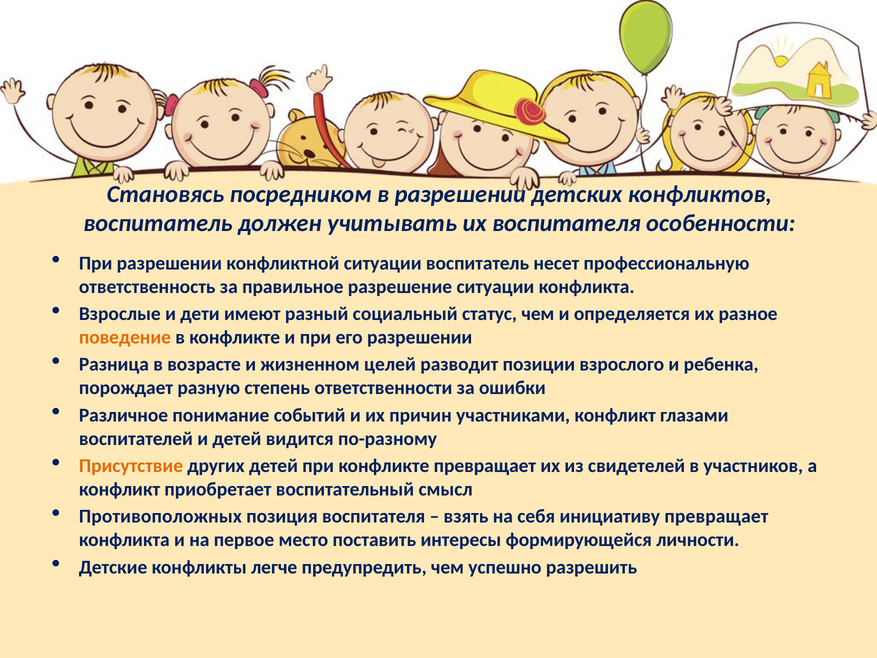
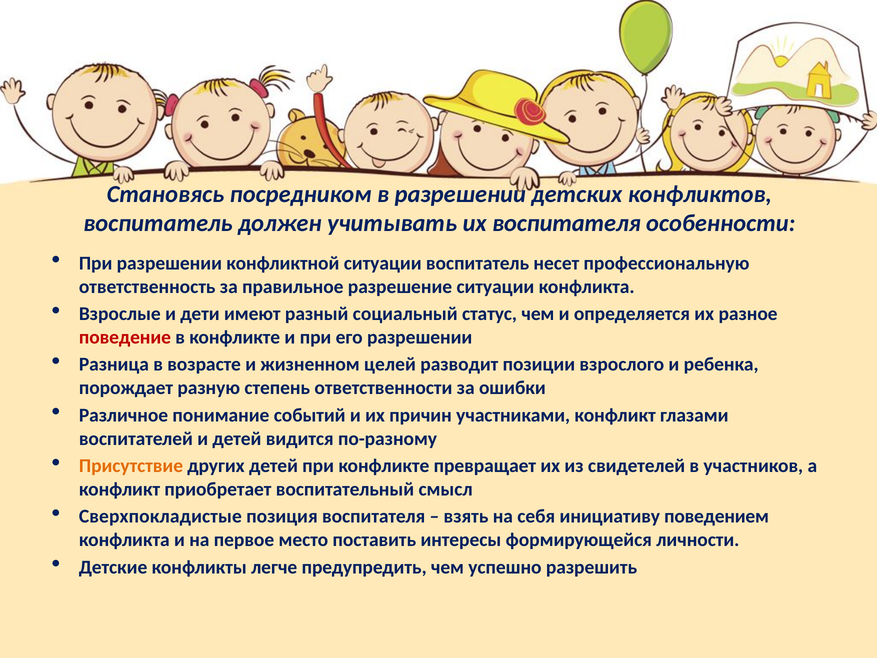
поведение colour: orange -> red (125, 337)
Противоположных: Противоположных -> Сверхпокладистые (160, 516)
инициативу превращает: превращает -> поведением (717, 516)
